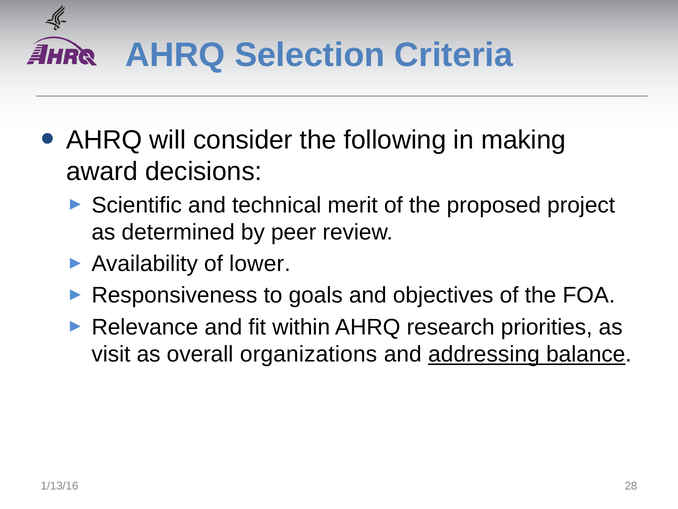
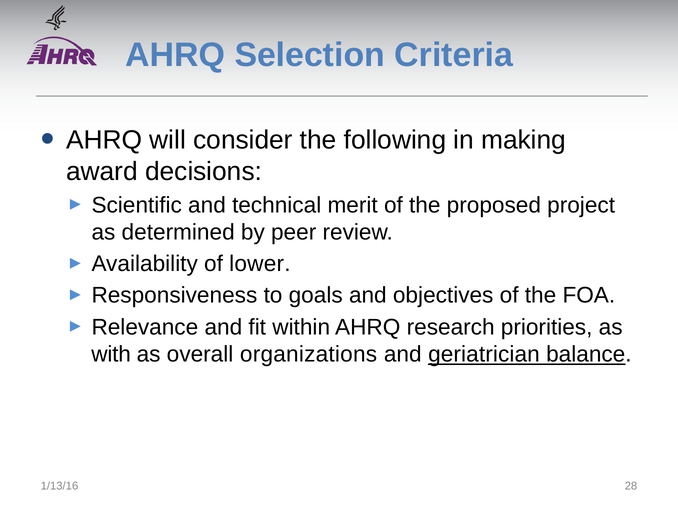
visit: visit -> with (111, 354)
addressing: addressing -> geriatrician (484, 354)
